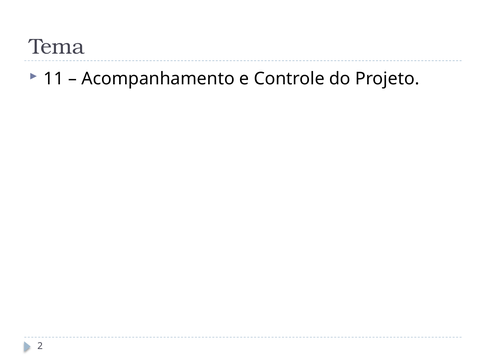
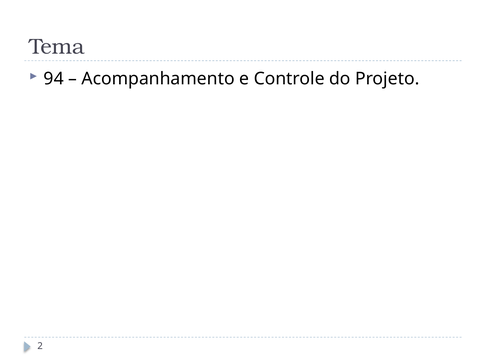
11: 11 -> 94 (54, 79)
